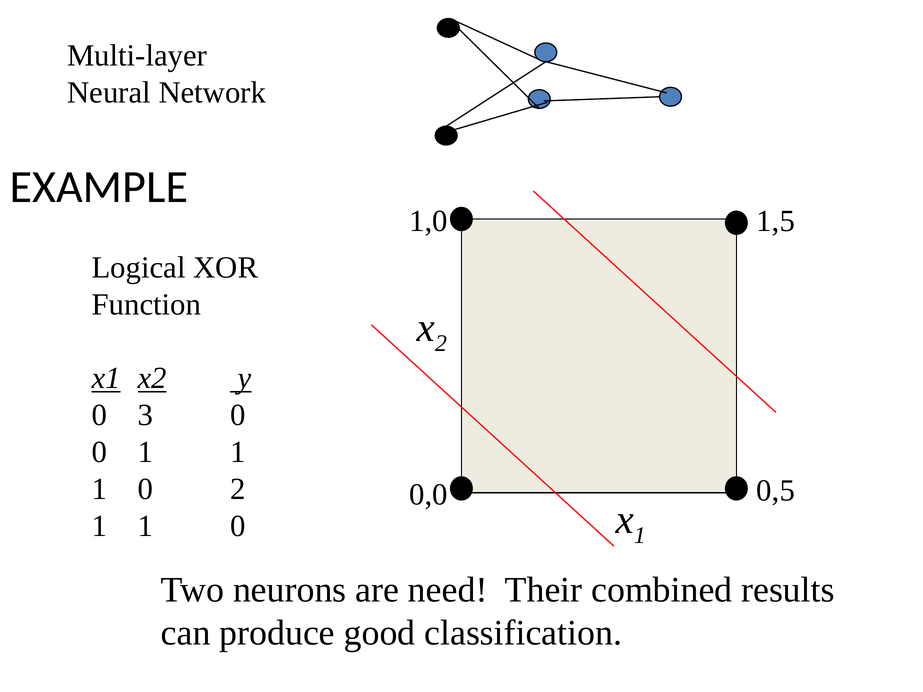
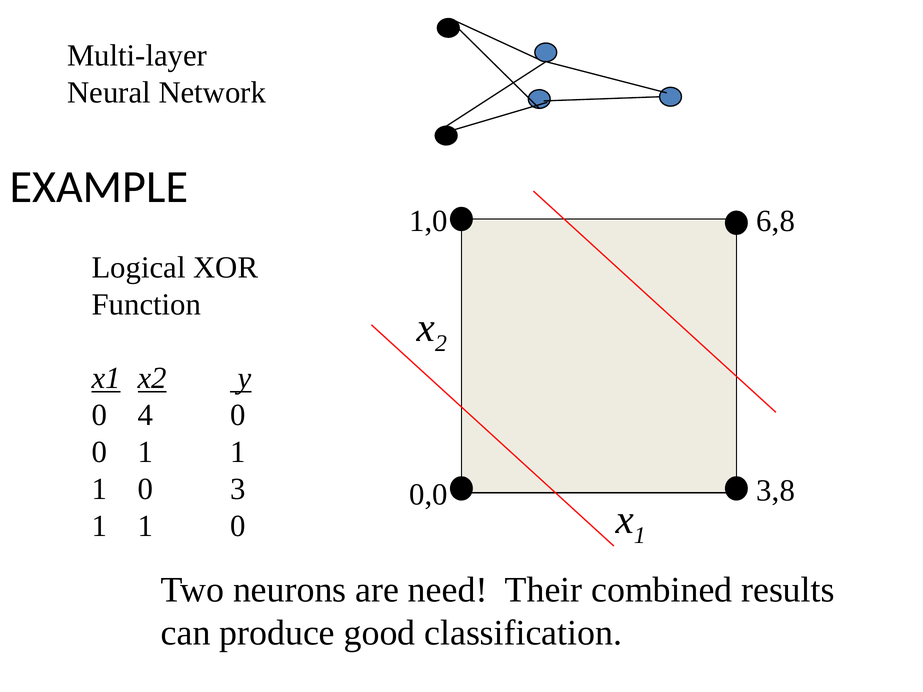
1,5: 1,5 -> 6,8 (776, 221)
3: 3 -> 4 (146, 415)
0 2: 2 -> 3 (238, 489)
0,5: 0,5 -> 3,8 (776, 491)
